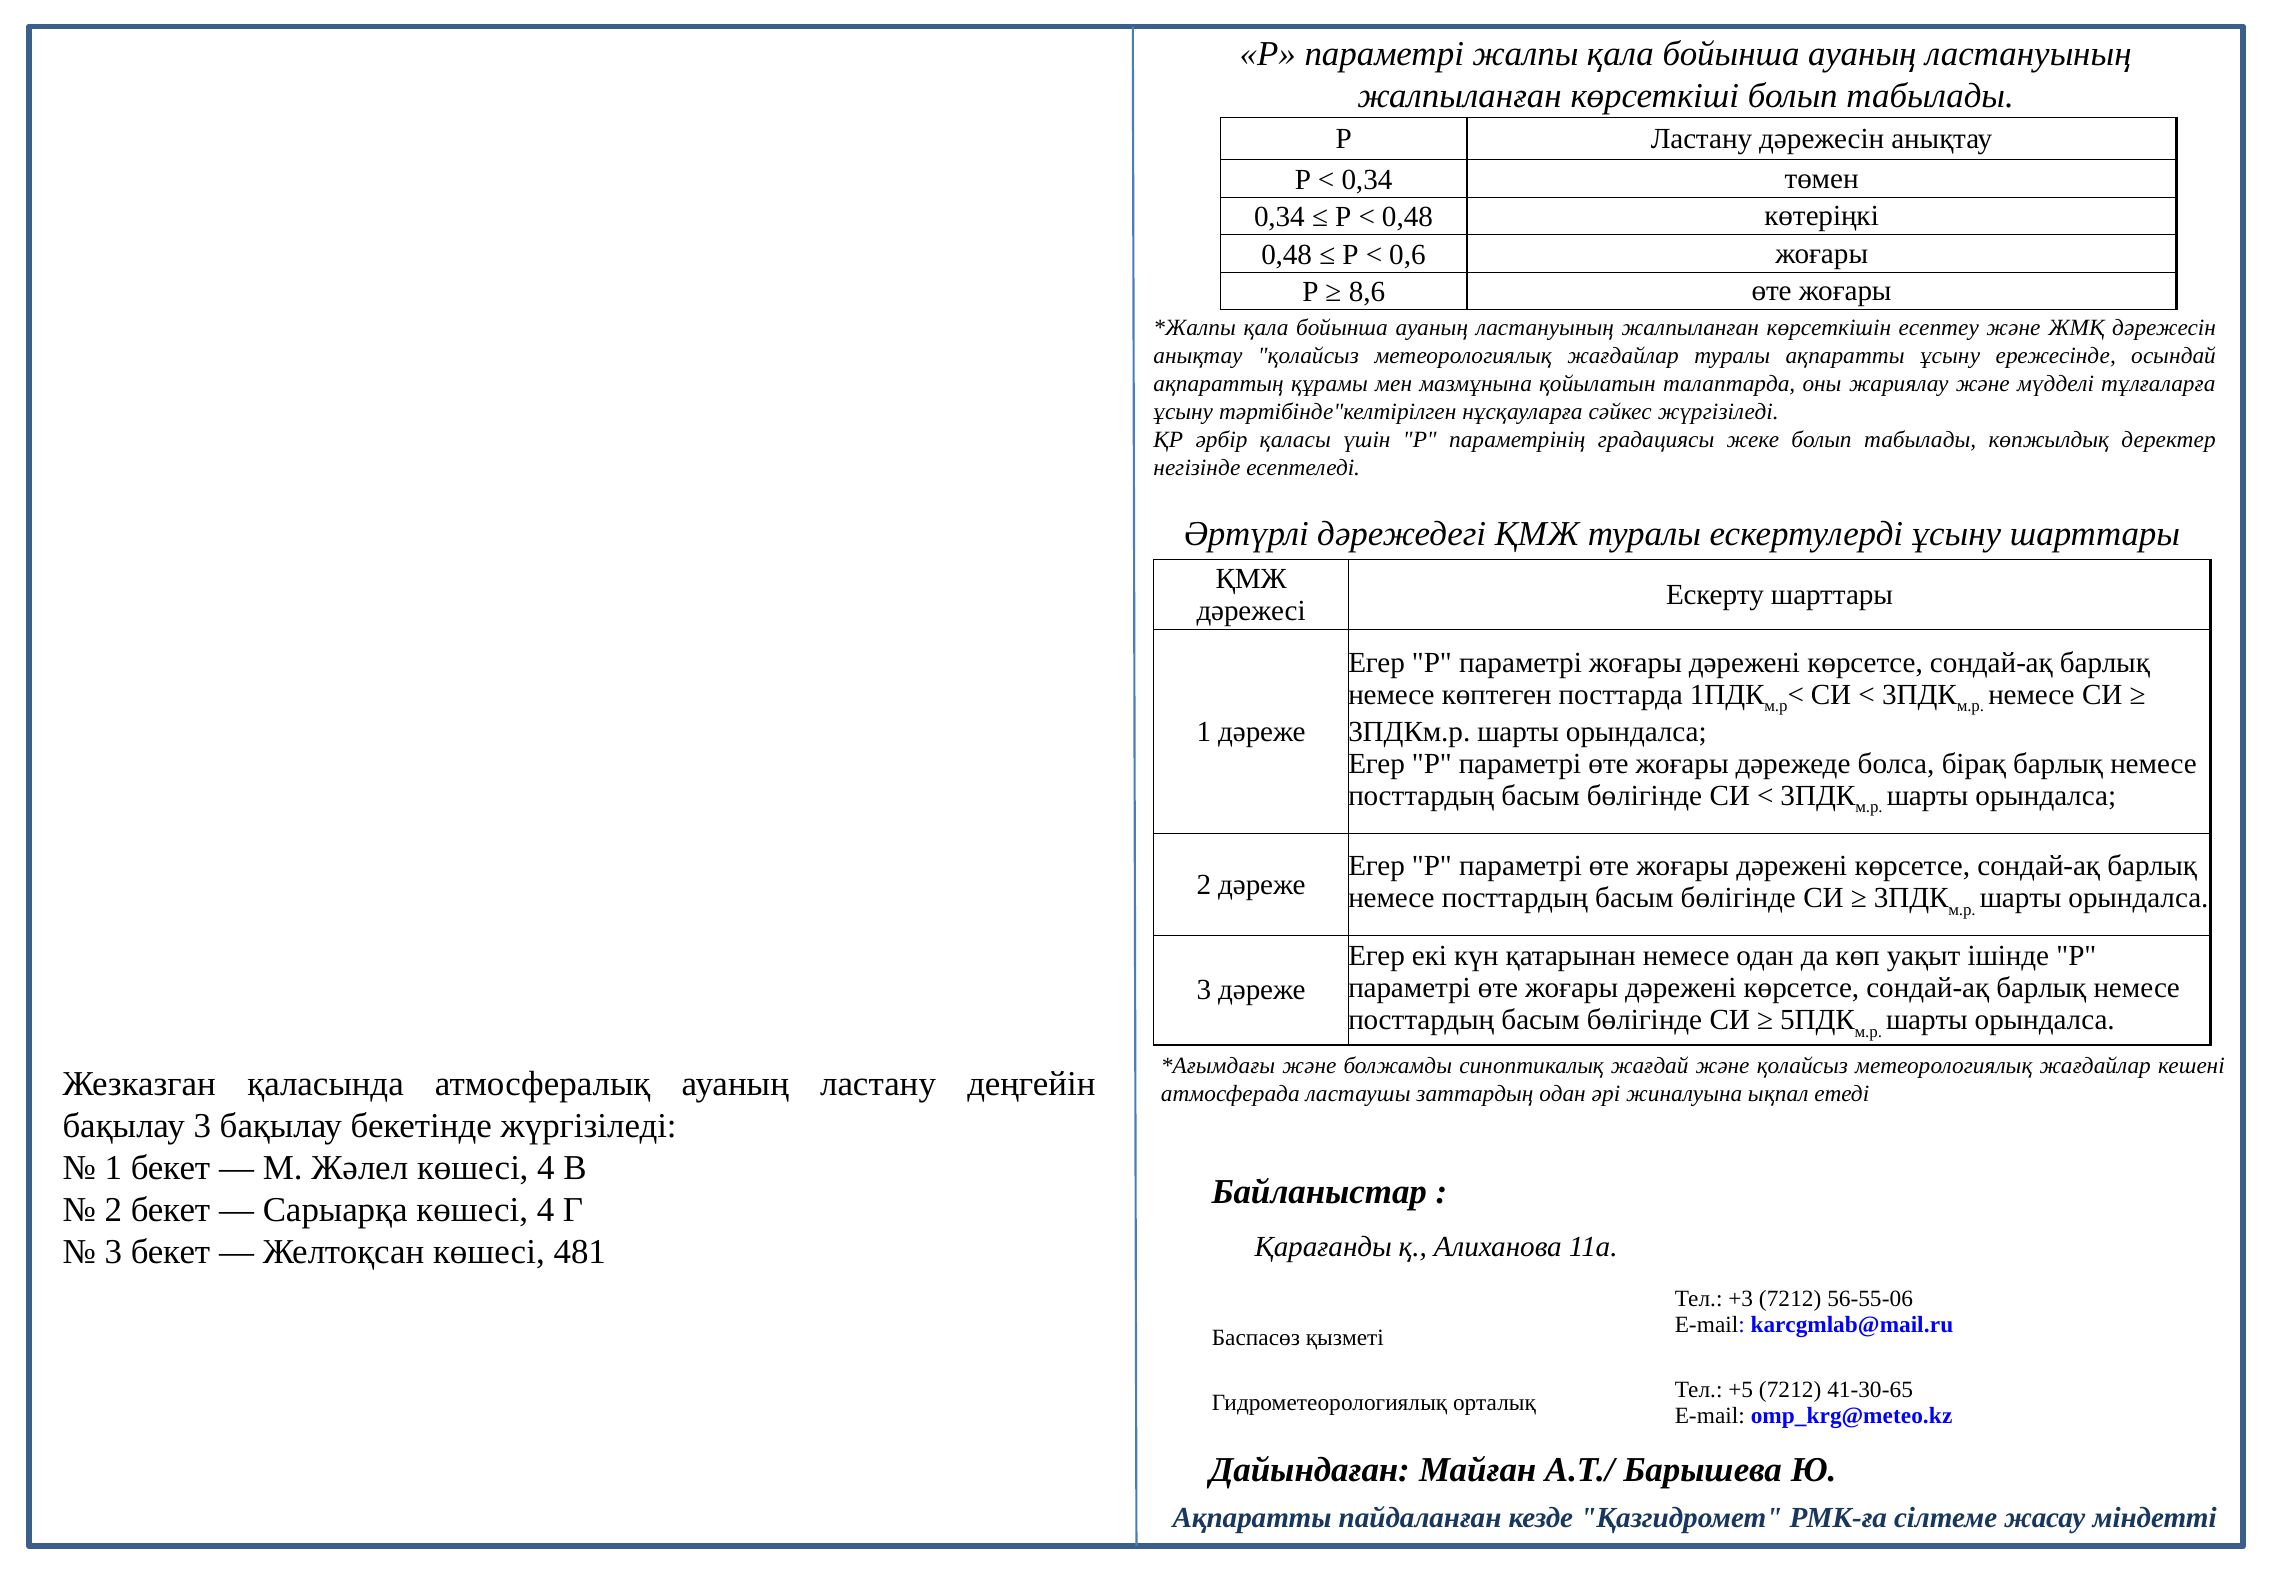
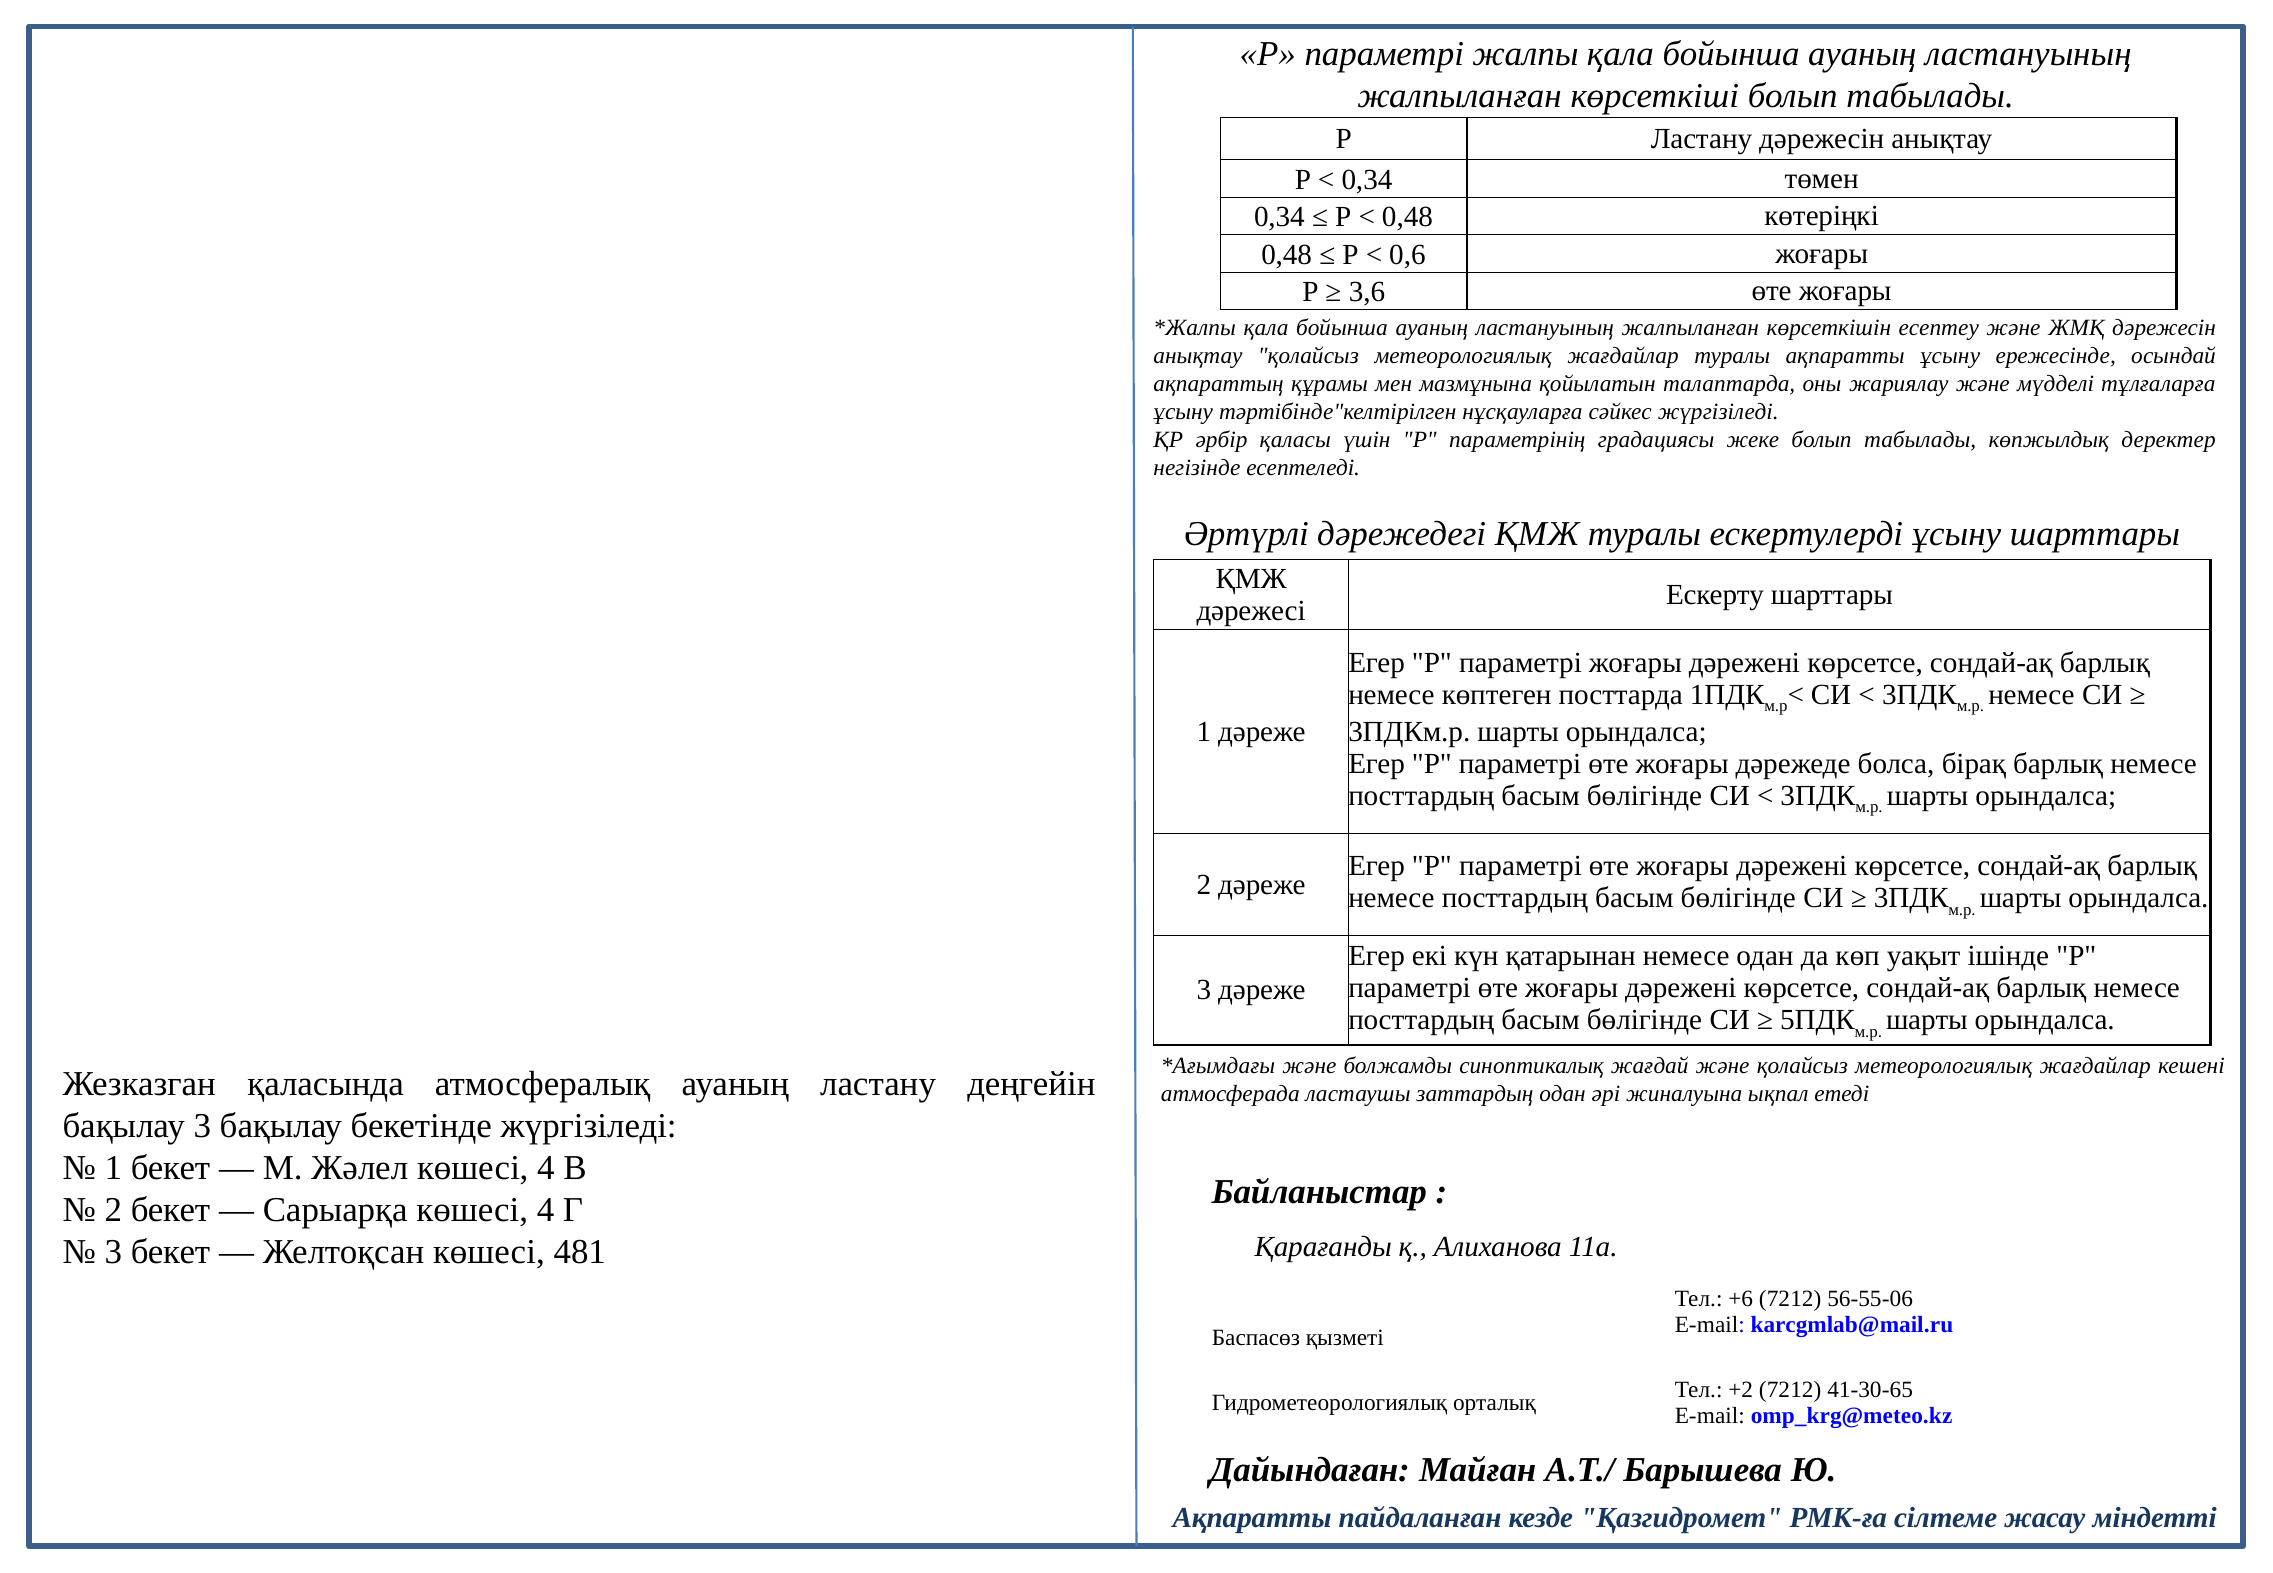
8,6: 8,6 -> 3,6 (1367, 292)
+3: +3 -> +6 (1741, 1299)
+5: +5 -> +2 (1741, 1390)
